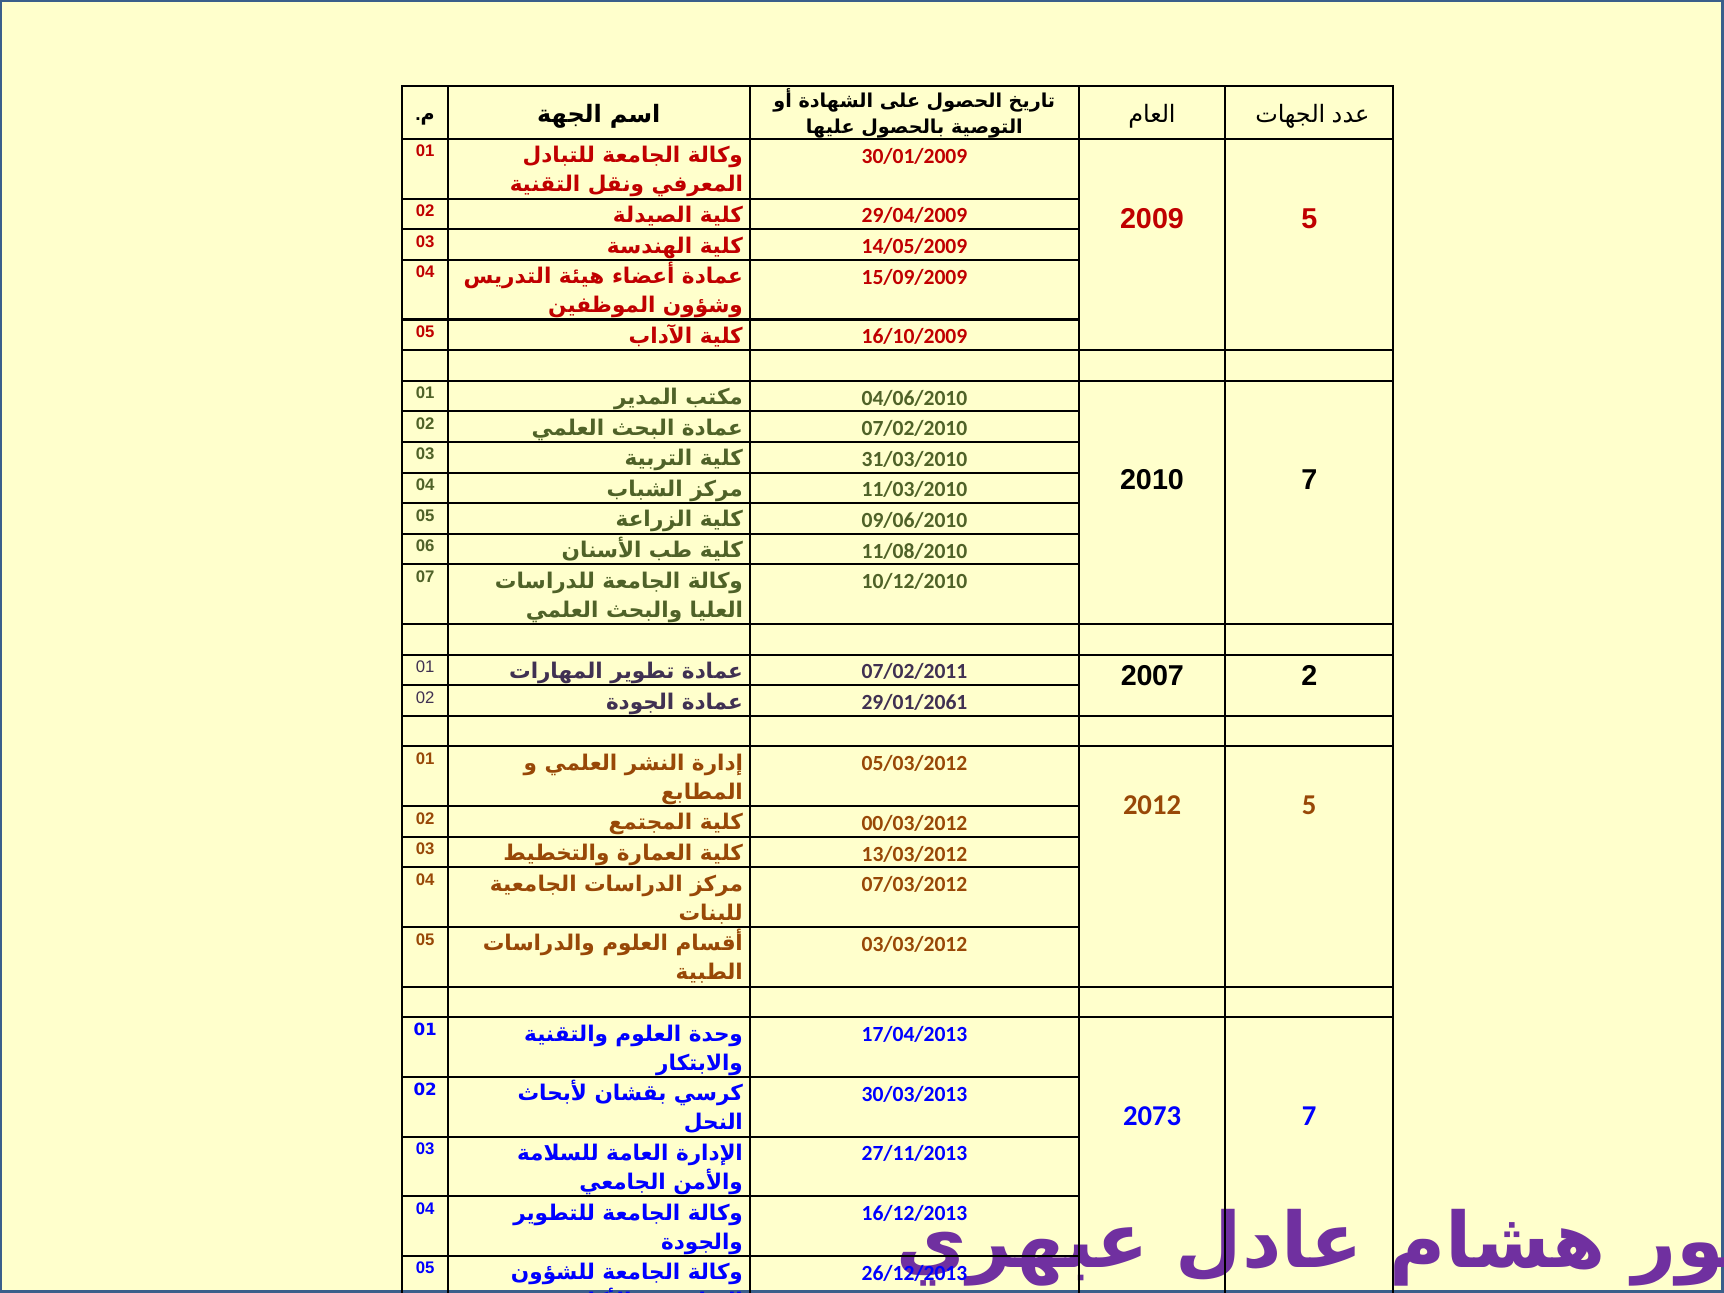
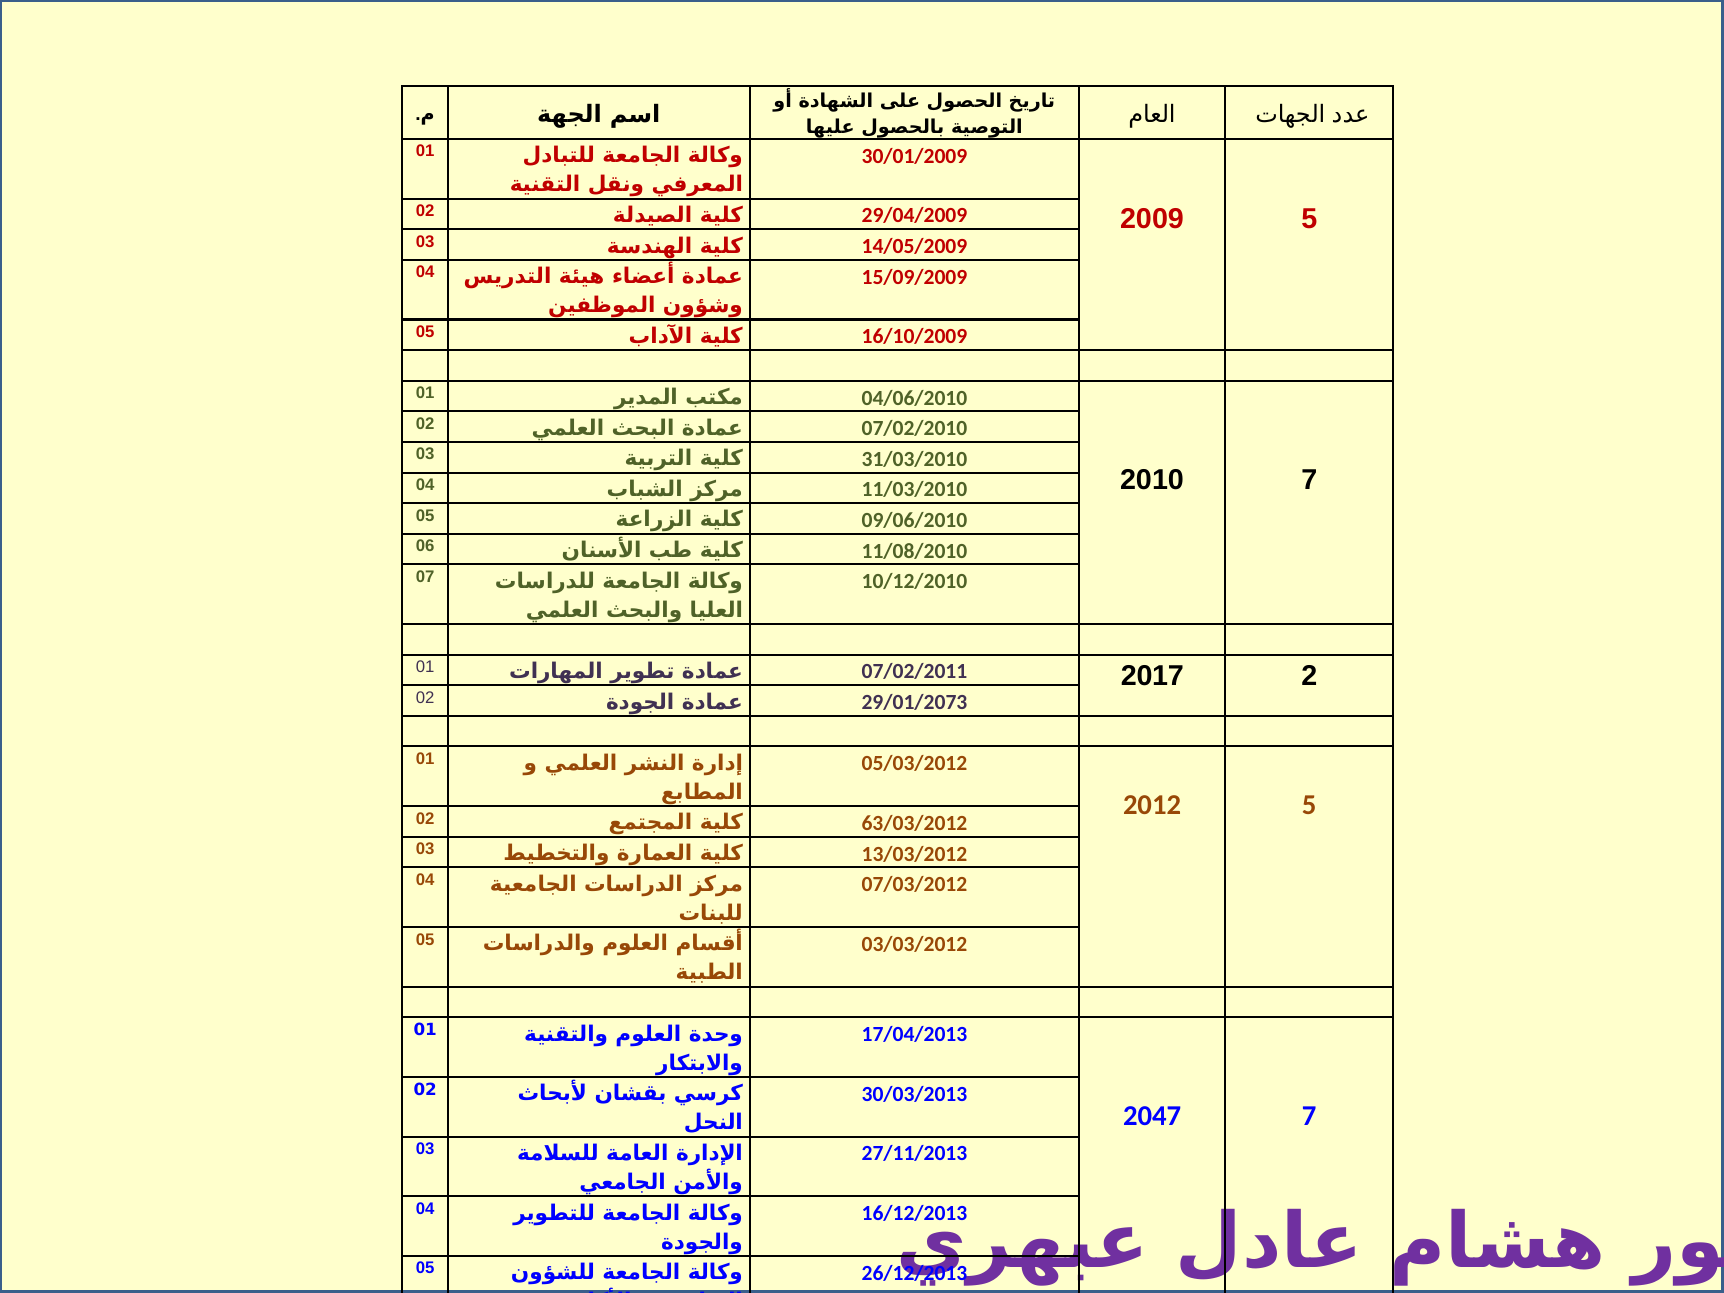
2007: 2007 -> 2017 (1152, 676)
29/01/2061: 29/01/2061 -> 29/01/2073 (914, 702)
00/03/2012: 00/03/2012 -> 63/03/2012 (914, 823)
2073: 2073 -> 2047 (1152, 1116)
